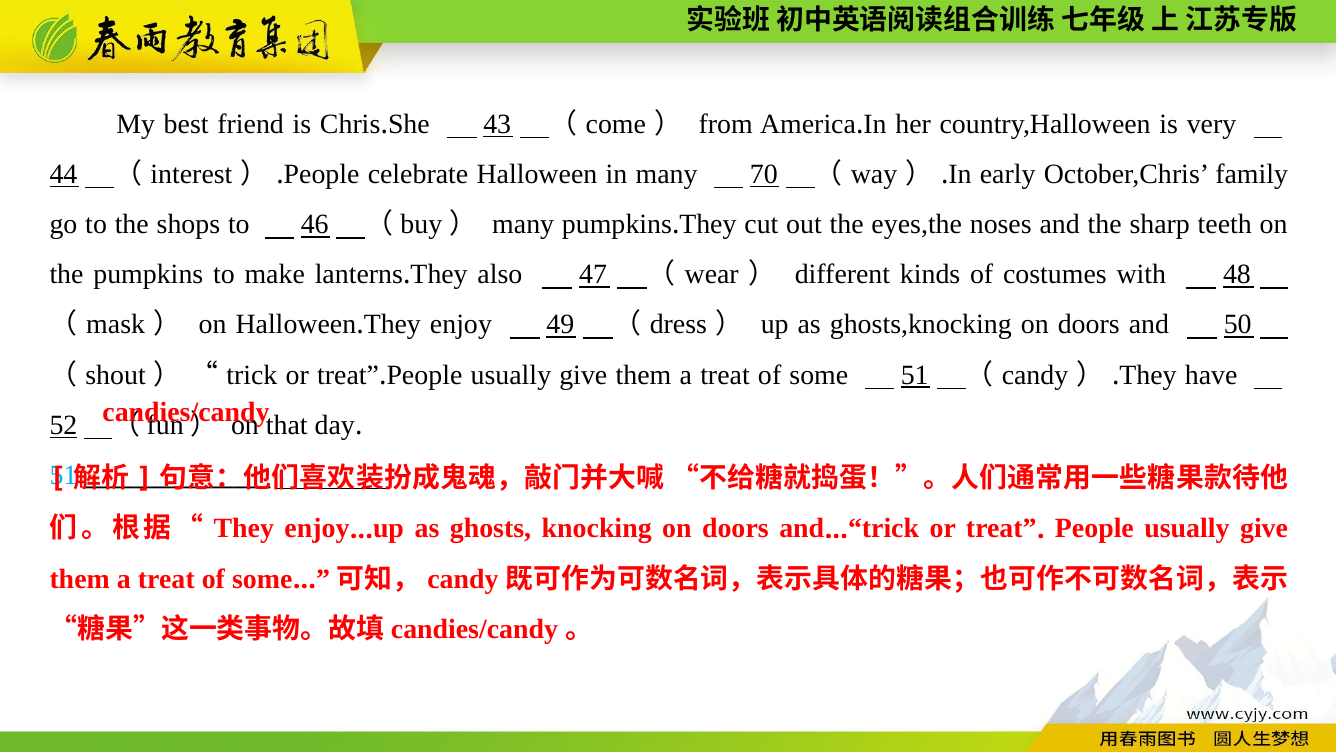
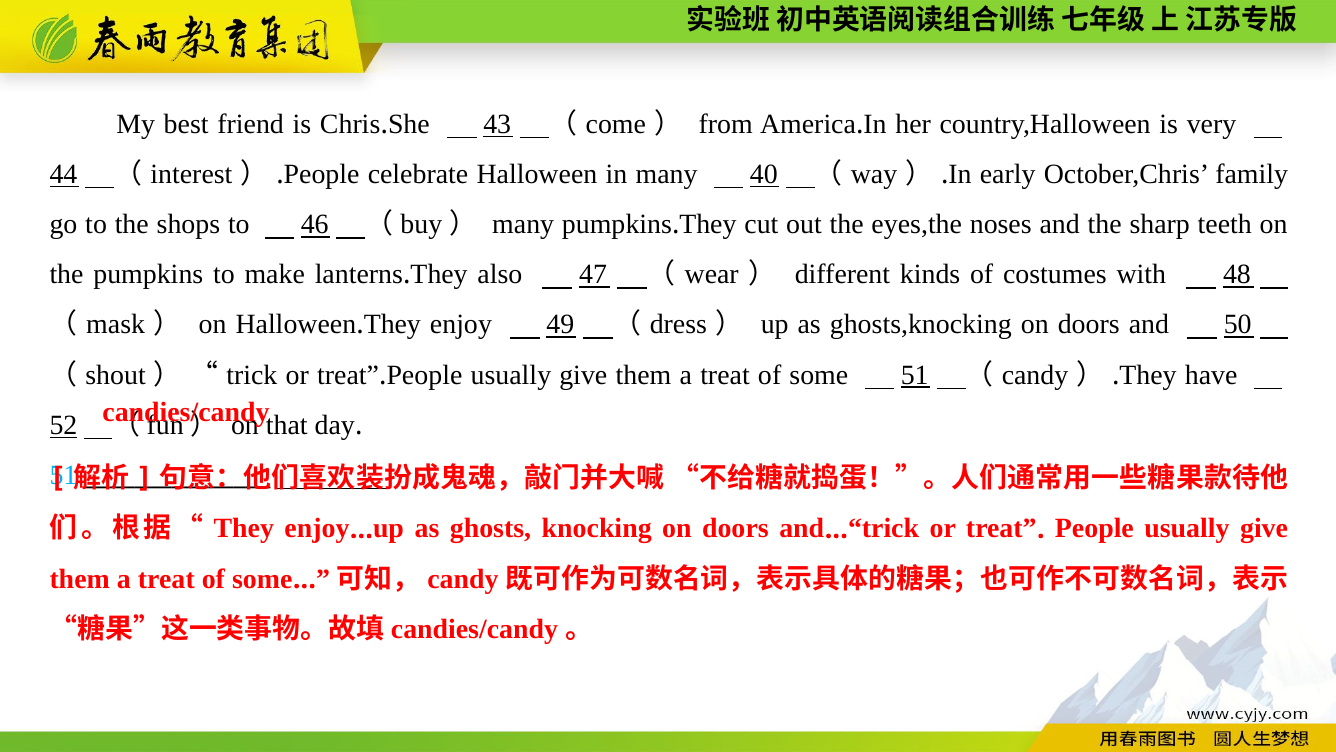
70: 70 -> 40 (764, 174)
